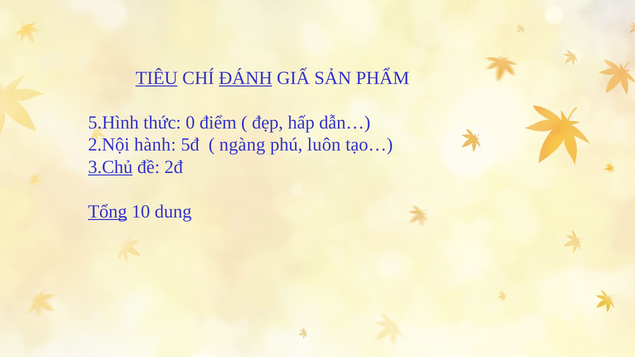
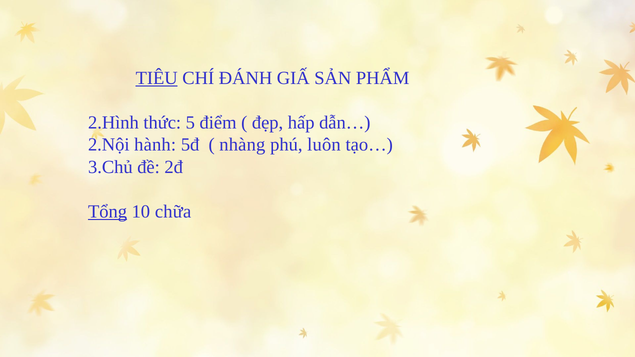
ĐÁNH underline: present -> none (246, 78)
5.Hình: 5.Hình -> 2.Hình (113, 123)
0: 0 -> 5 (190, 123)
ngàng: ngàng -> nhàng (242, 145)
3.Chủ underline: present -> none (110, 167)
dung: dung -> chữa (173, 212)
